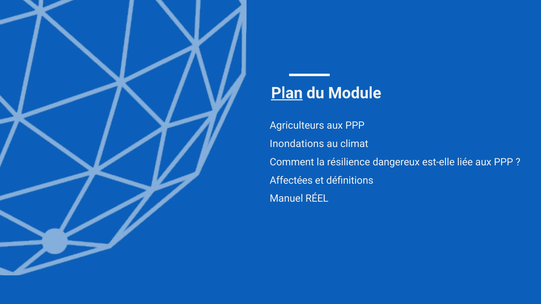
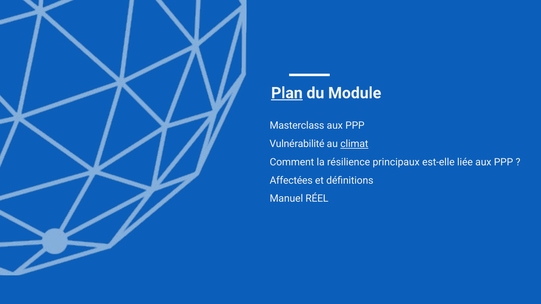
Agriculteurs: Agriculteurs -> Masterclass (297, 126)
Inondations: Inondations -> Vulnérabilité (297, 144)
climat underline: none -> present (354, 144)
dangereux: dangereux -> principaux (396, 162)
